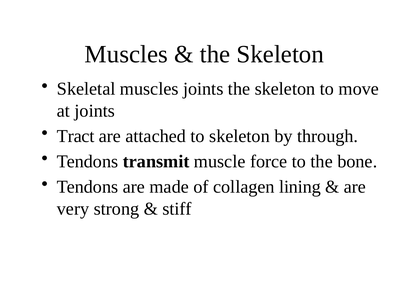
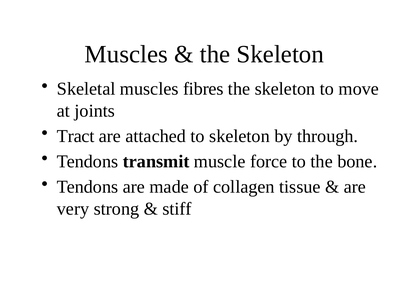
muscles joints: joints -> fibres (203, 89)
lining: lining -> tissue (300, 187)
